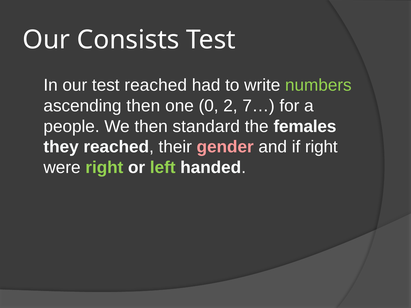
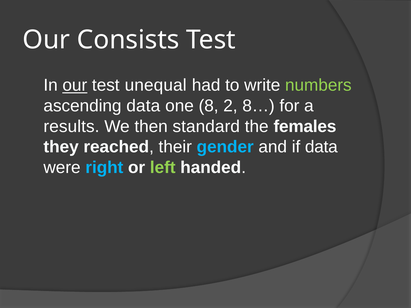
our underline: none -> present (75, 85)
test reached: reached -> unequal (156, 85)
ascending then: then -> data (143, 106)
0: 0 -> 8 (209, 106)
7…: 7… -> 8… (259, 106)
people: people -> results (71, 127)
gender colour: pink -> light blue (225, 147)
if right: right -> data (321, 147)
right colour: light green -> light blue (104, 168)
